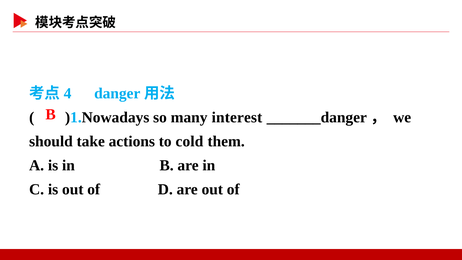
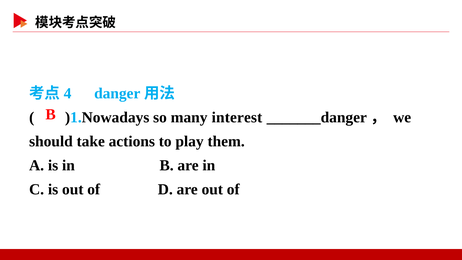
cold: cold -> play (190, 141)
